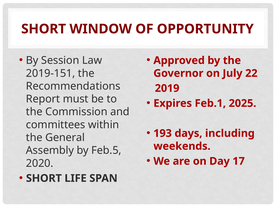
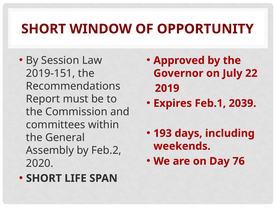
2025: 2025 -> 2039 (242, 103)
Feb.5: Feb.5 -> Feb.2 (106, 150)
17: 17 -> 76 (239, 161)
